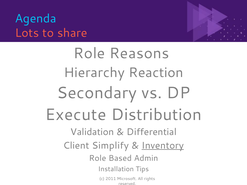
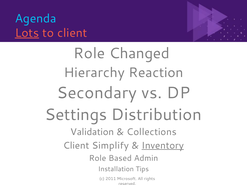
Lots underline: none -> present (27, 33)
to share: share -> client (72, 33)
Reasons: Reasons -> Changed (139, 53)
Execute: Execute -> Settings (76, 115)
Differential: Differential -> Collections (152, 132)
